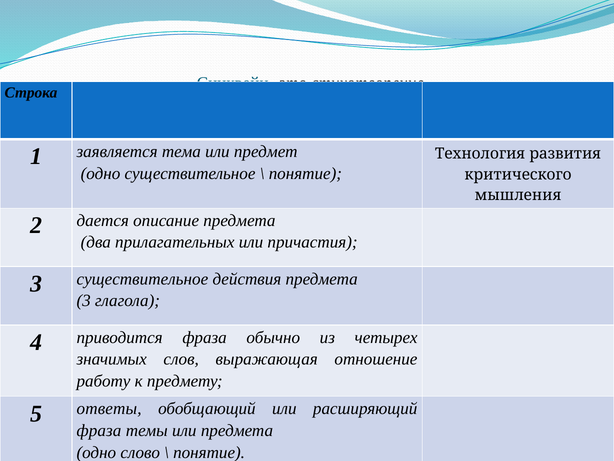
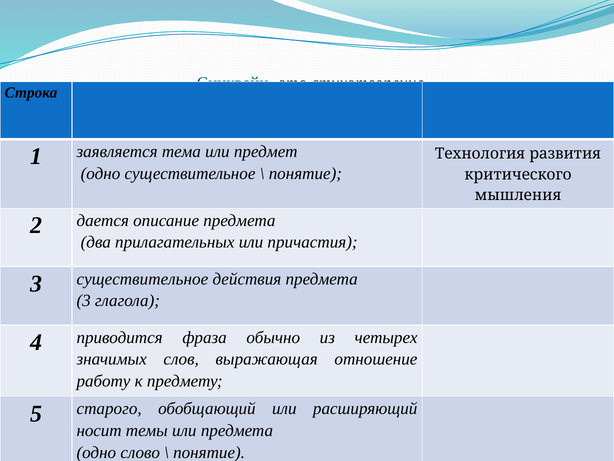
ответы: ответы -> старого (109, 408)
фраза: фраза -> носит (99, 430)
